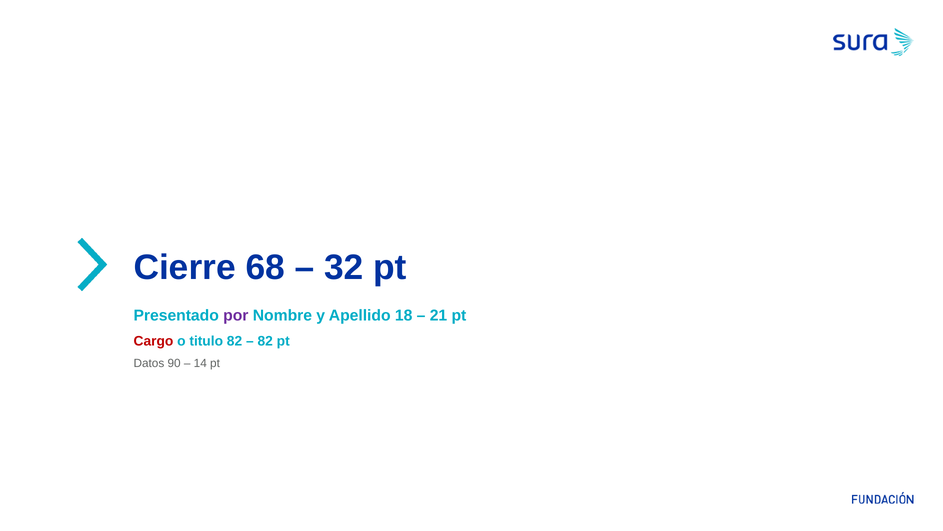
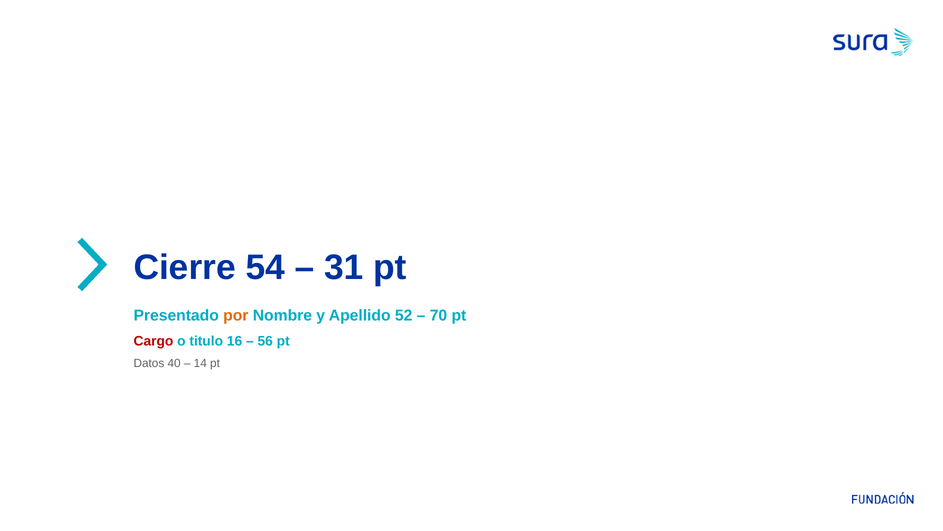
68: 68 -> 54 (265, 268)
32: 32 -> 31 (344, 268)
por colour: purple -> orange (236, 315)
18: 18 -> 52 (404, 315)
21: 21 -> 70 (438, 315)
titulo 82: 82 -> 16 (235, 341)
82: 82 -> 56 (265, 341)
90: 90 -> 40 (174, 363)
